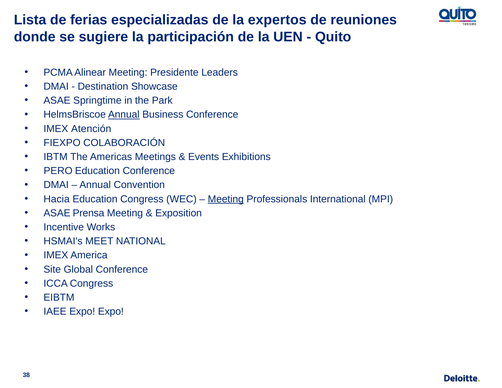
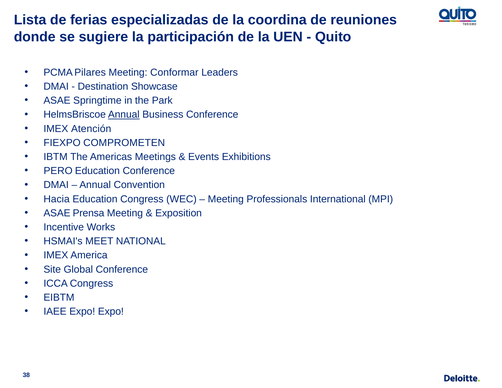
expertos: expertos -> coordina (277, 20)
Alinear: Alinear -> Pilares (90, 72)
Presidente: Presidente -> Conformar (174, 72)
COLABORACIÓN: COLABORACIÓN -> COMPROMETEN (124, 143)
Meeting underline: present -> none (226, 199)
